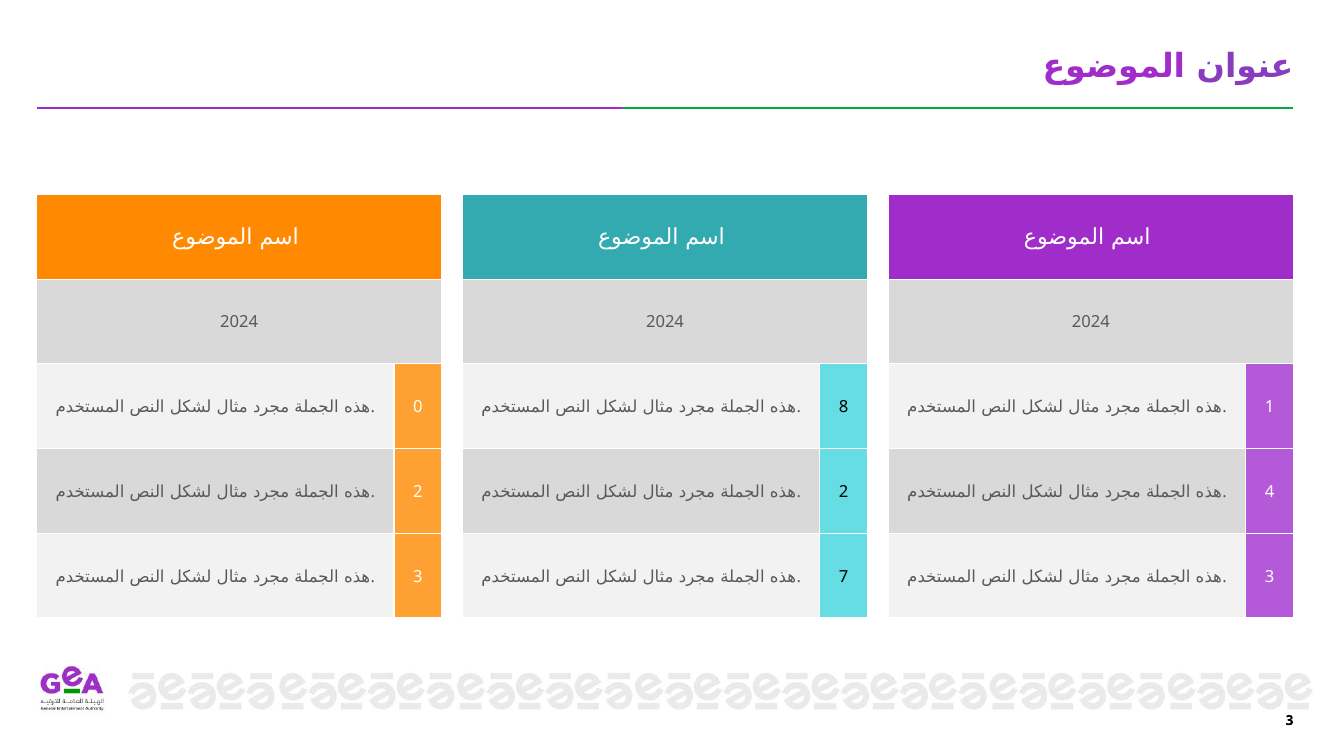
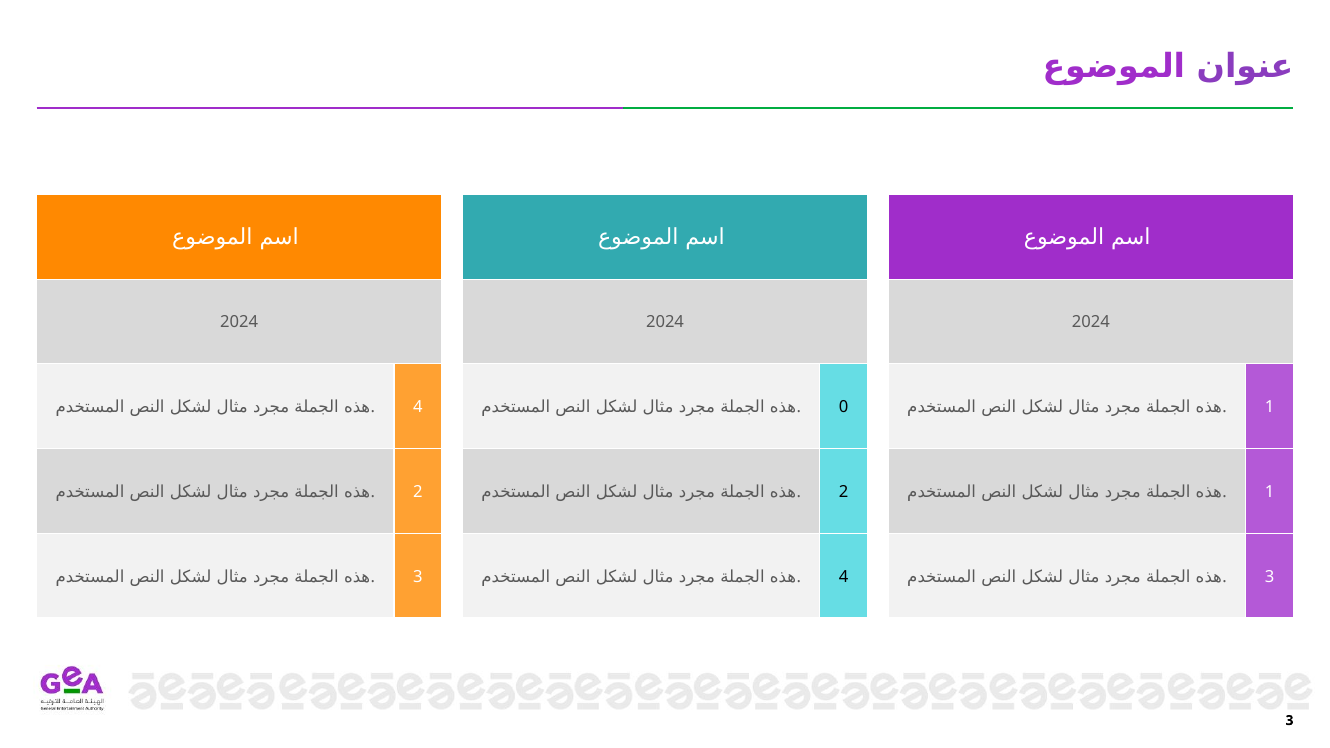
0: 0 -> 4 (418, 407)
8: 8 -> 0 (844, 407)
4: 4 -> 1 (1270, 492)
7: 7 -> 4 (844, 577)
